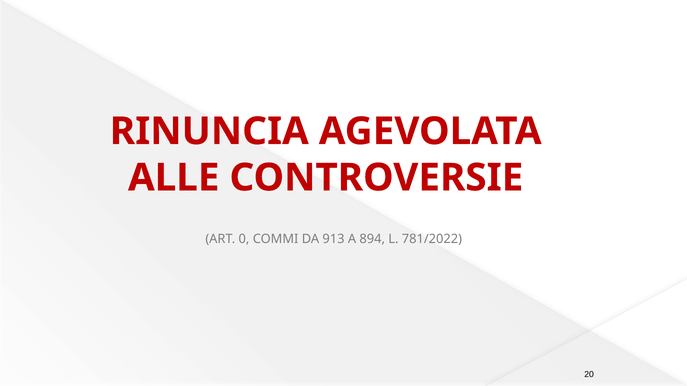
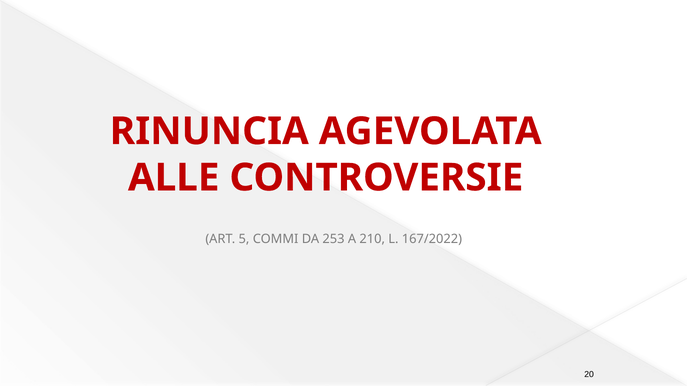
0: 0 -> 5 (244, 239)
913: 913 -> 253 (334, 239)
894: 894 -> 210 (372, 239)
781/2022: 781/2022 -> 167/2022 (432, 239)
